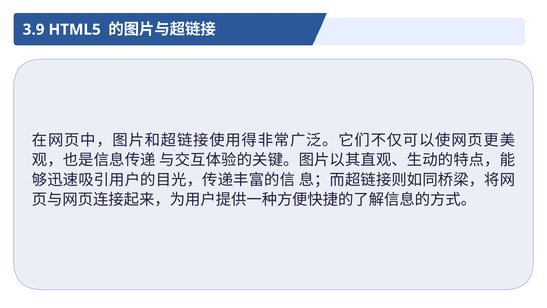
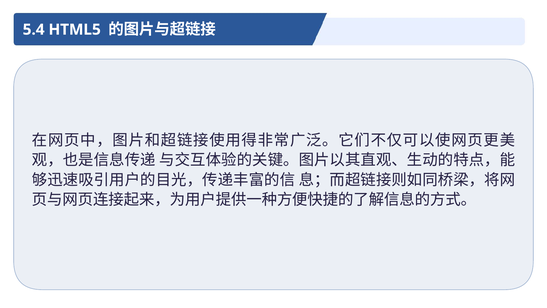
3.9: 3.9 -> 5.4 (34, 30)
